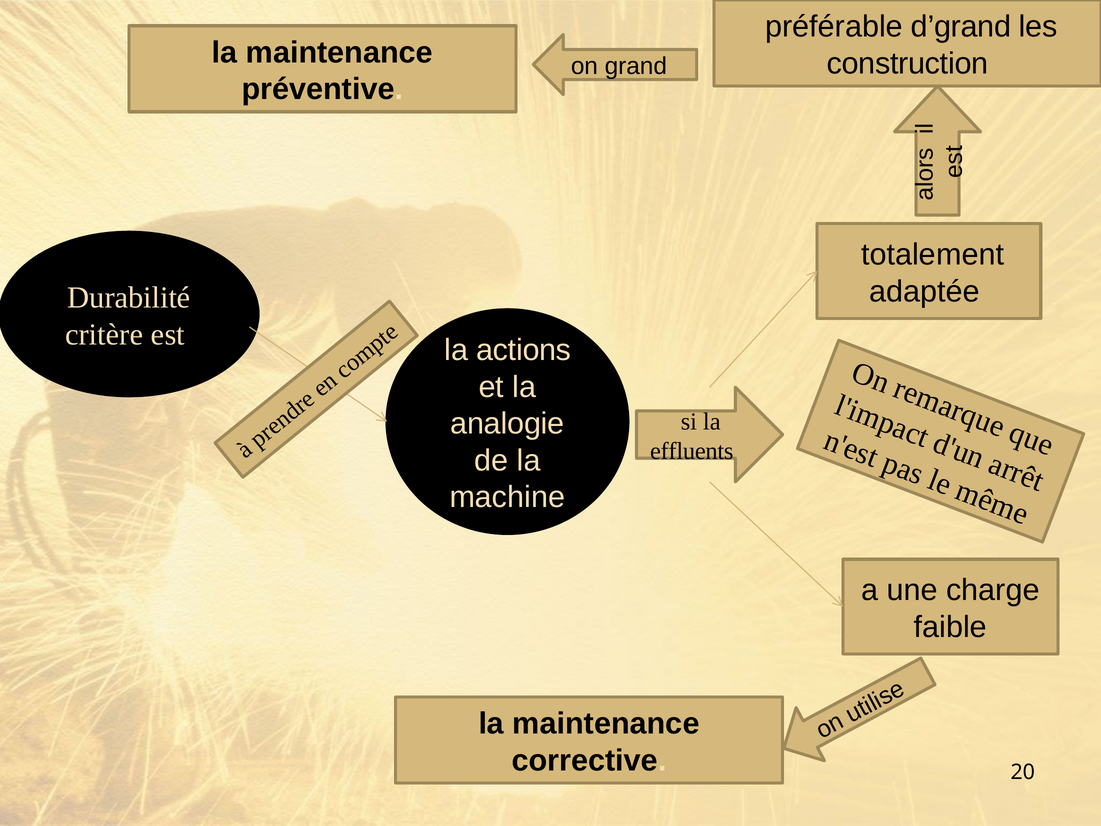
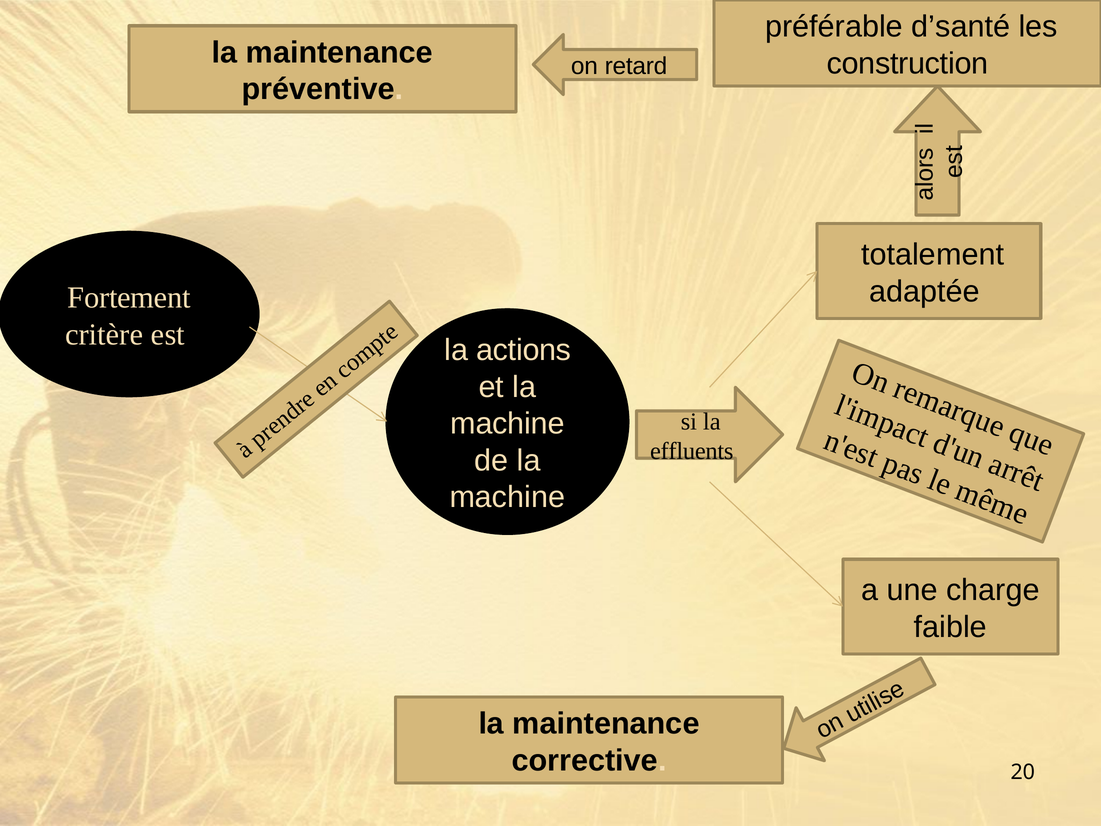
d’grand: d’grand -> d’santé (961, 27)
grand: grand -> retard (636, 66)
Durabilité: Durabilité -> Fortement (129, 298)
analogie: analogie -> machine (507, 424)
